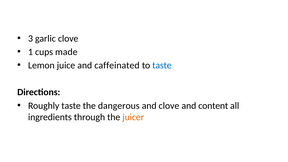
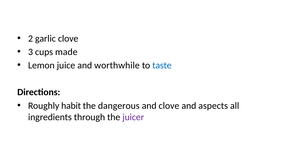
3: 3 -> 2 (31, 38)
1: 1 -> 3 (31, 52)
caffeinated: caffeinated -> worthwhile (117, 65)
Roughly taste: taste -> habit (71, 106)
content: content -> aspects (213, 106)
juicer colour: orange -> purple (133, 117)
